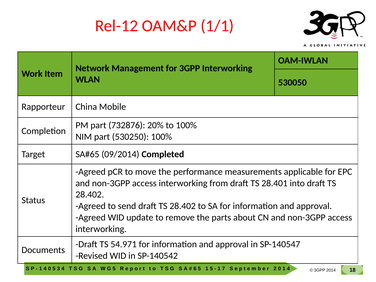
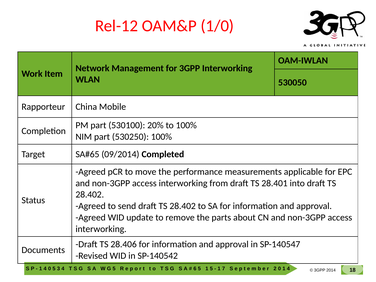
1/1: 1/1 -> 1/0 (217, 26)
732876: 732876 -> 530100 (127, 125)
54.971: 54.971 -> 28.406 (124, 244)
